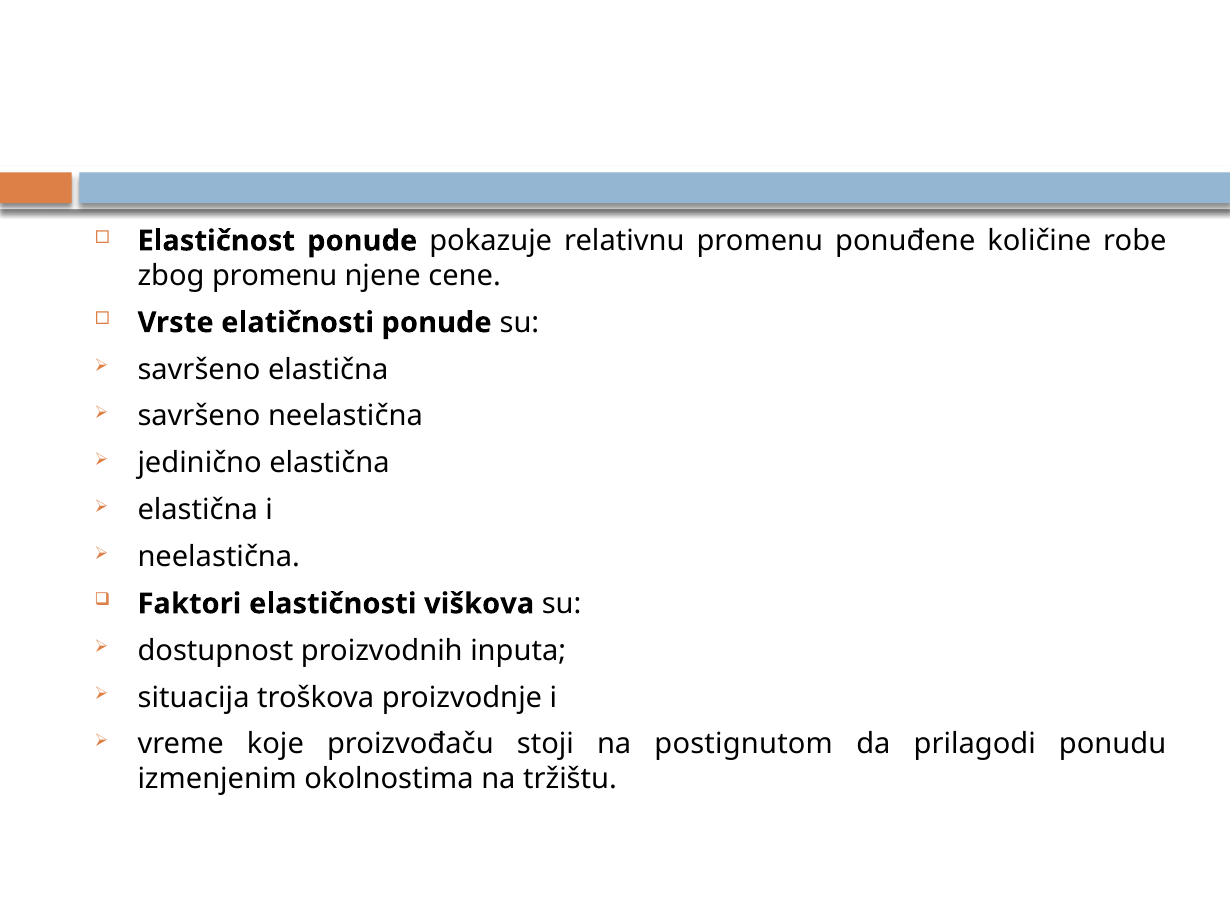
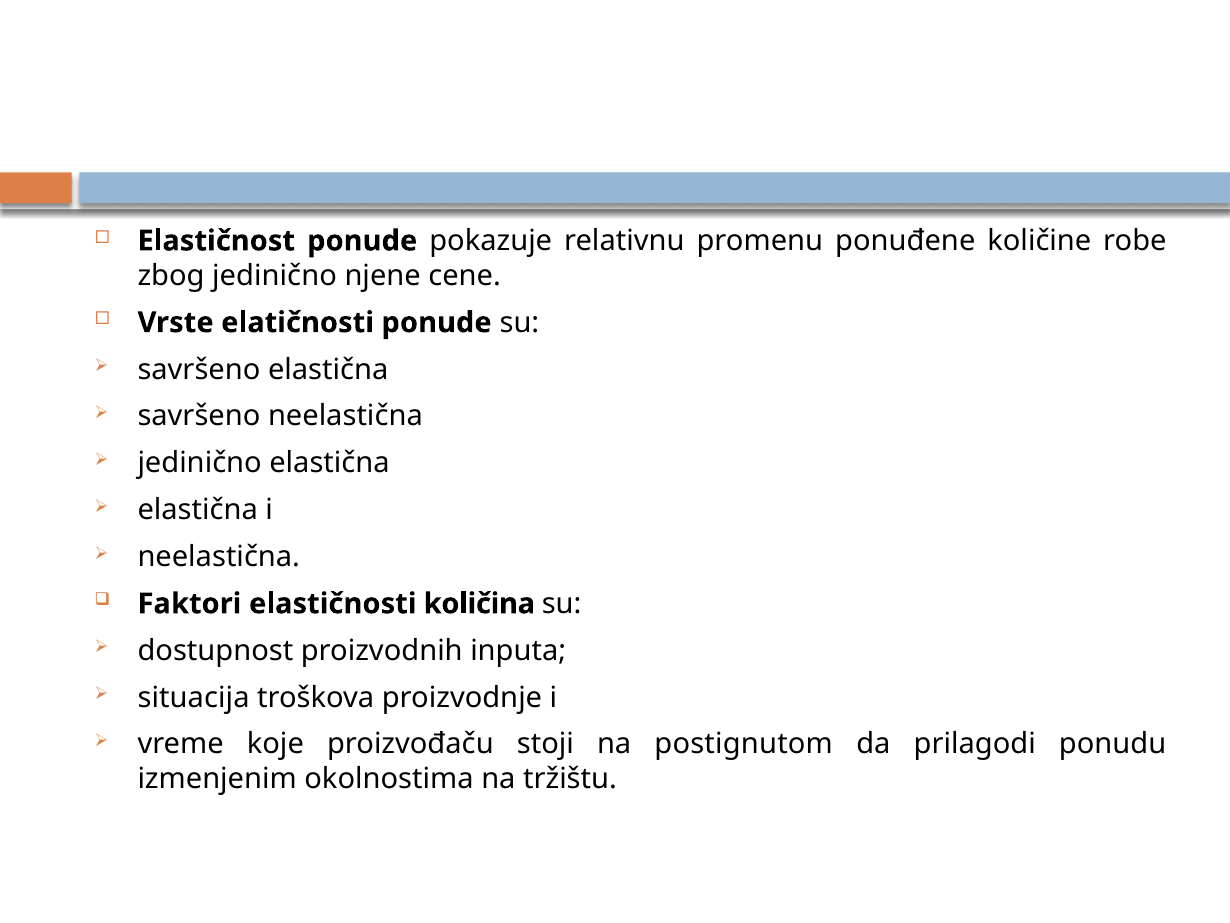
zbog promenu: promenu -> jedinično (274, 276)
viškova: viškova -> količina (479, 603)
